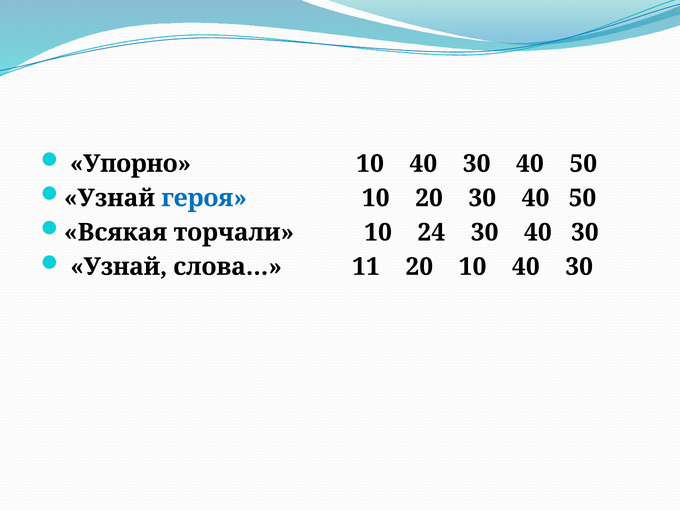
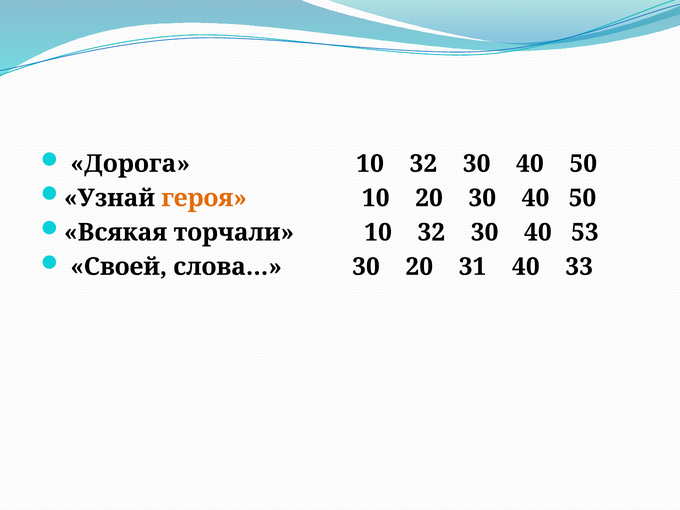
Упорно: Упорно -> Дорога (130, 164)
40: 40 -> 32 (423, 164)
героя colour: blue -> orange (204, 198)
24: 24 -> 32 (431, 232)
30 40 30: 30 -> 53 (585, 232)
Узнай: Узнай -> Своей (119, 267)
слова… 11: 11 -> 30 (366, 267)
20 10: 10 -> 31 (473, 267)
30: 30 -> 33 (579, 267)
